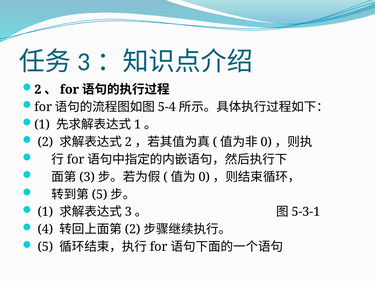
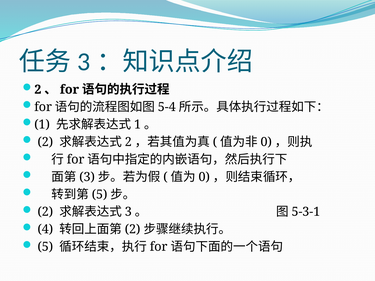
1: 1 -> 2 (45, 212)
